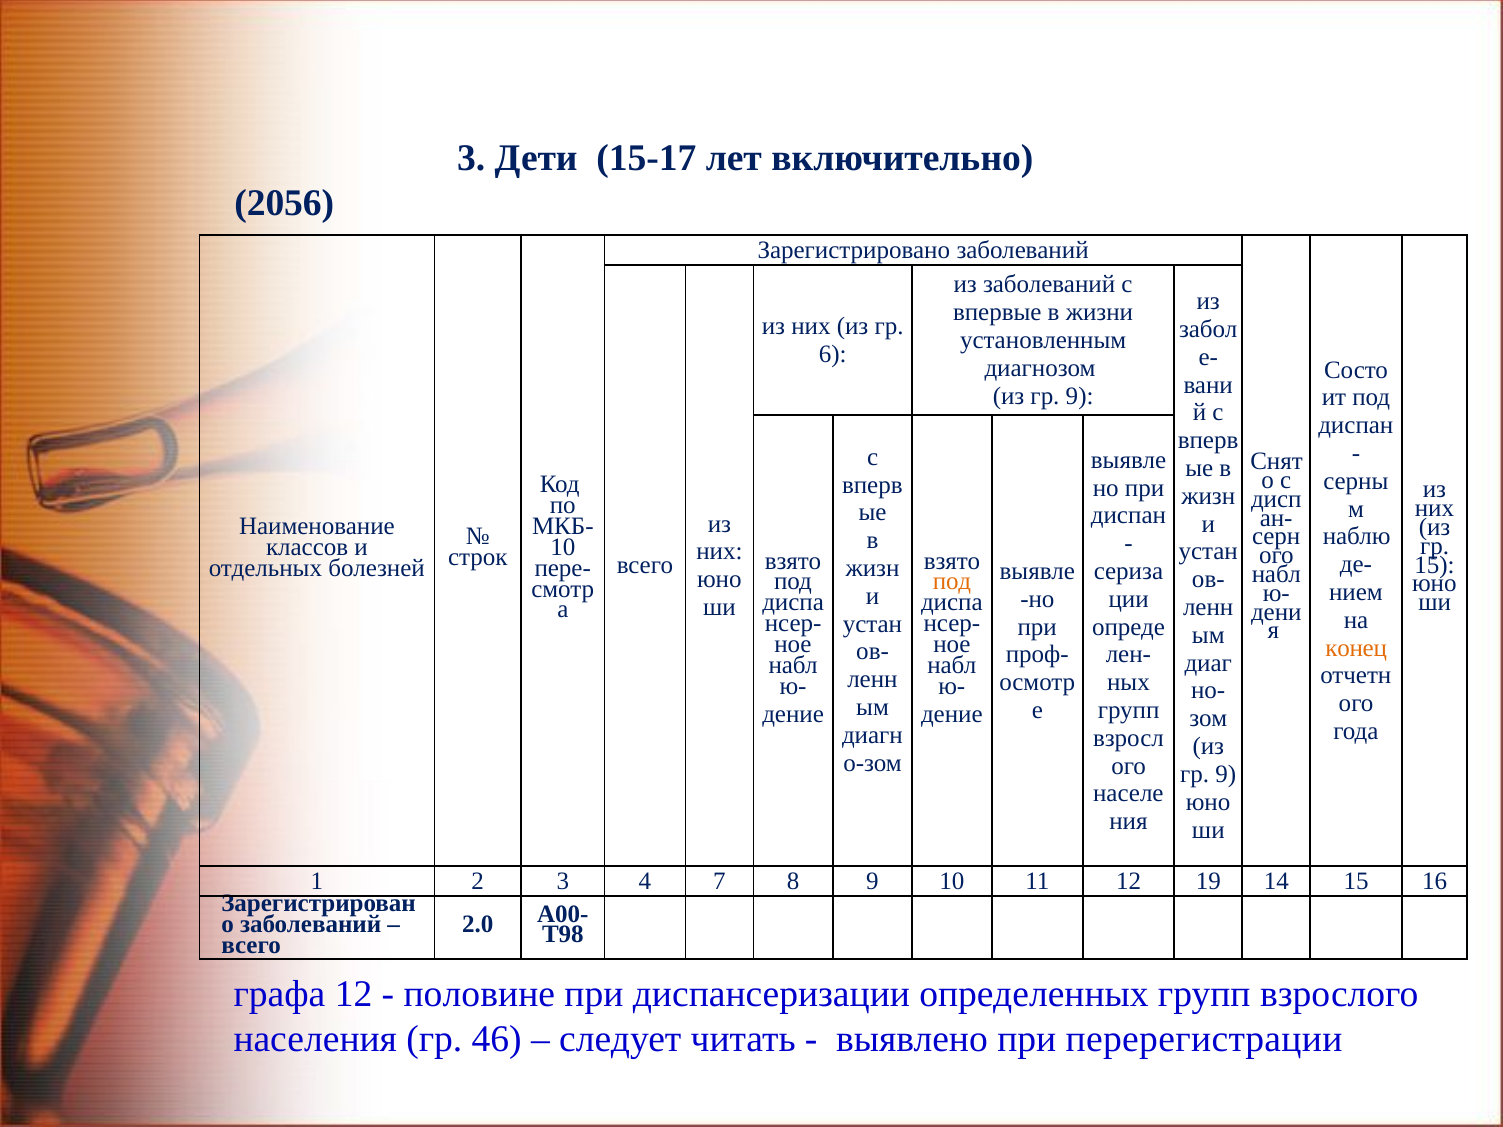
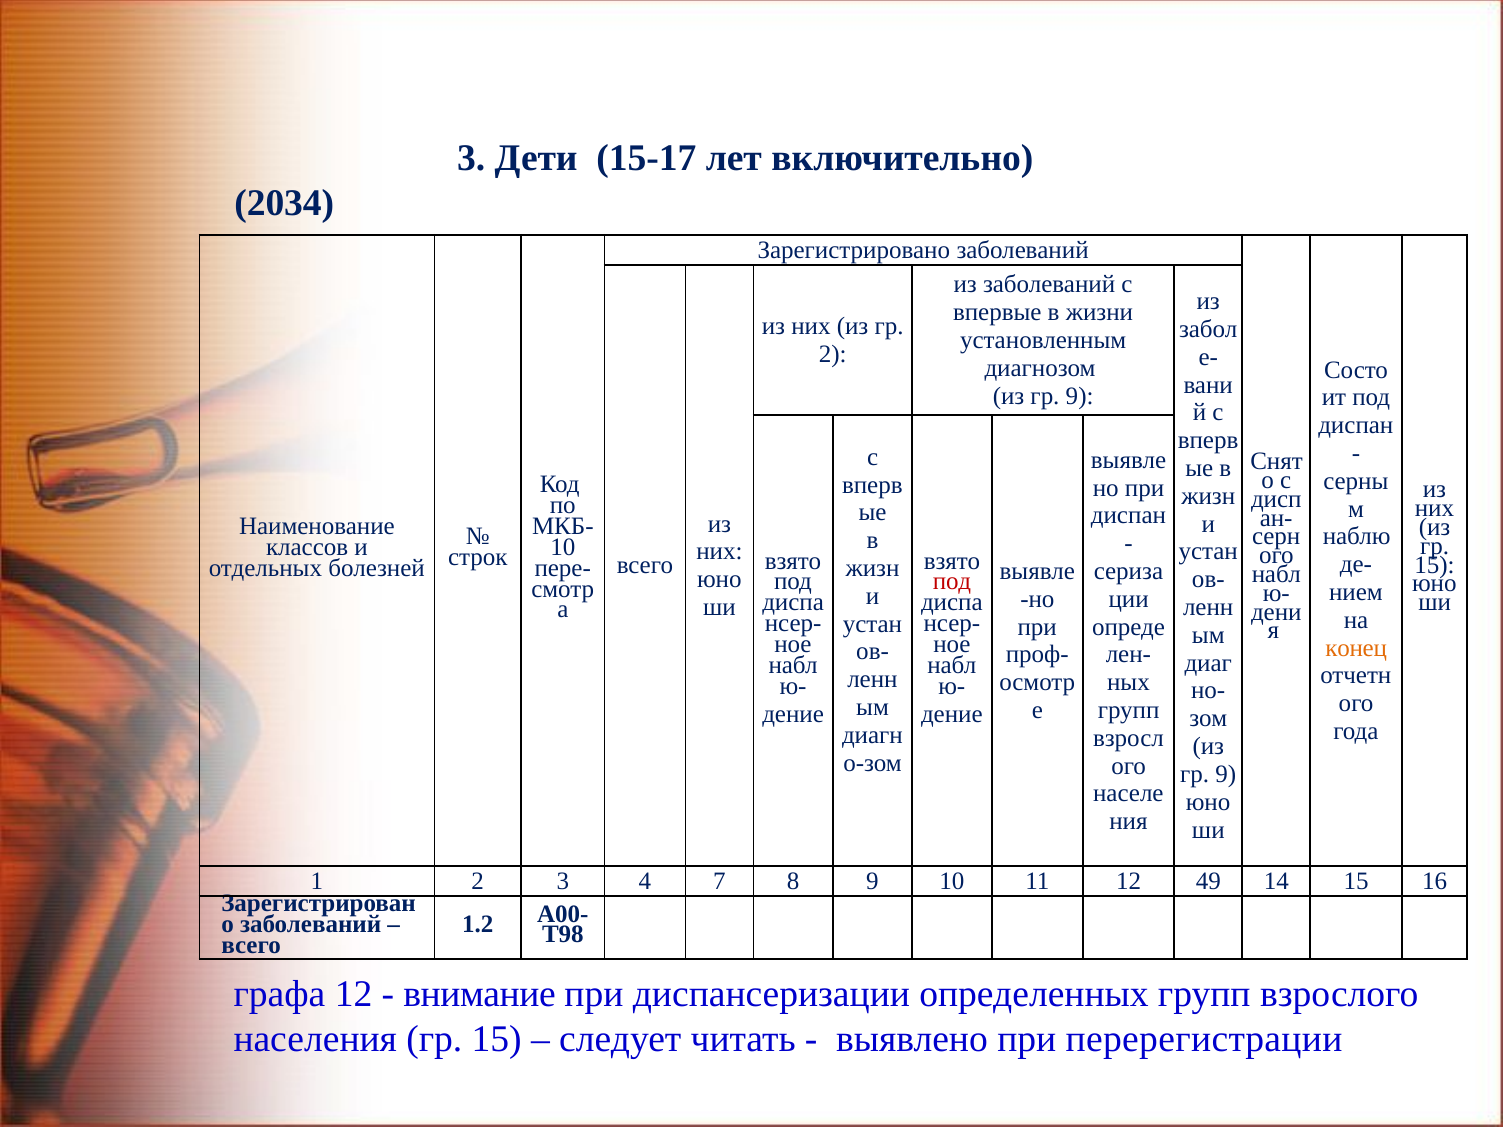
2056: 2056 -> 2034 (284, 203)
6: 6 -> 2 (833, 354)
под colour: orange -> red (952, 582)
19: 19 -> 49 (1208, 881)
2.0: 2.0 -> 1.2 (478, 924)
половине: половине -> внимание (480, 994)
населения гр 46: 46 -> 15 (497, 1039)
